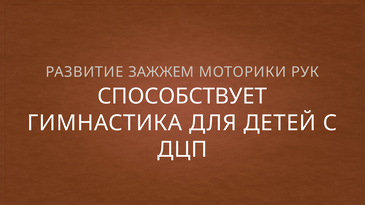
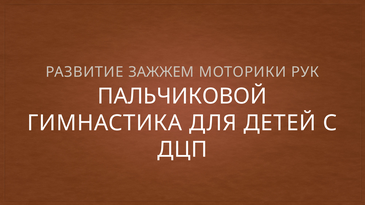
СПОСОБСТВУЕТ: СПОСОБСТВУЕТ -> ПАЛЬЧИКОВОЙ (182, 96)
